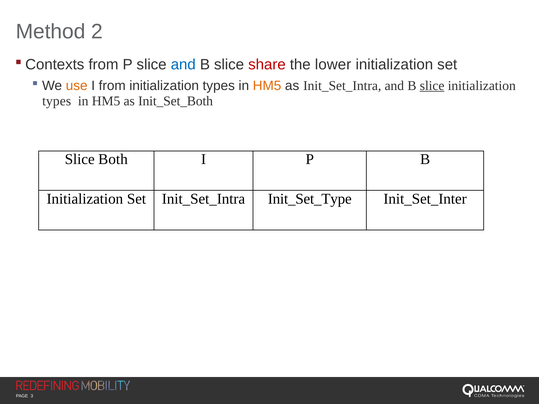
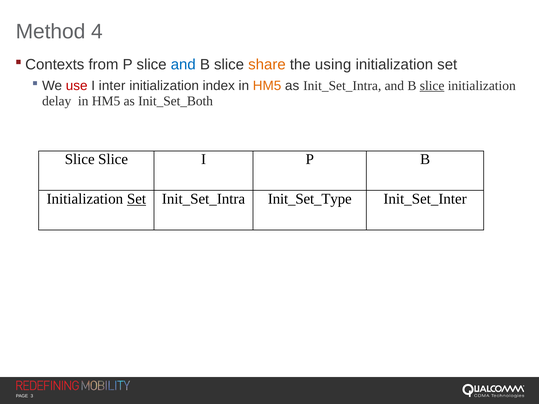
2: 2 -> 4 (97, 32)
share colour: red -> orange (267, 65)
lower: lower -> using (333, 65)
use colour: orange -> red (77, 86)
I from: from -> inter (112, 86)
types: types -> index (219, 86)
types: types -> delay (57, 101)
Slice Both: Both -> Slice (113, 159)
Set underline: none -> present (136, 199)
